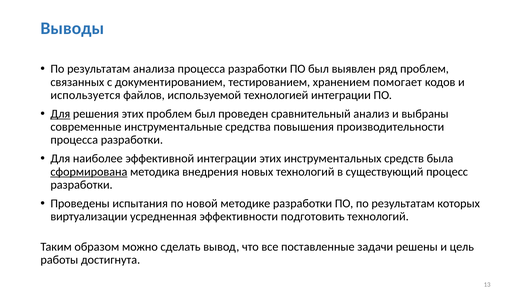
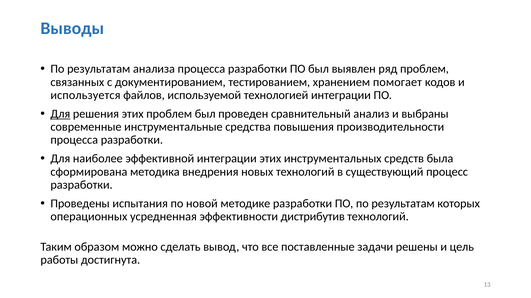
сформирована underline: present -> none (89, 172)
виртуализации: виртуализации -> операционных (89, 217)
подготовить: подготовить -> дистрибутив (313, 217)
